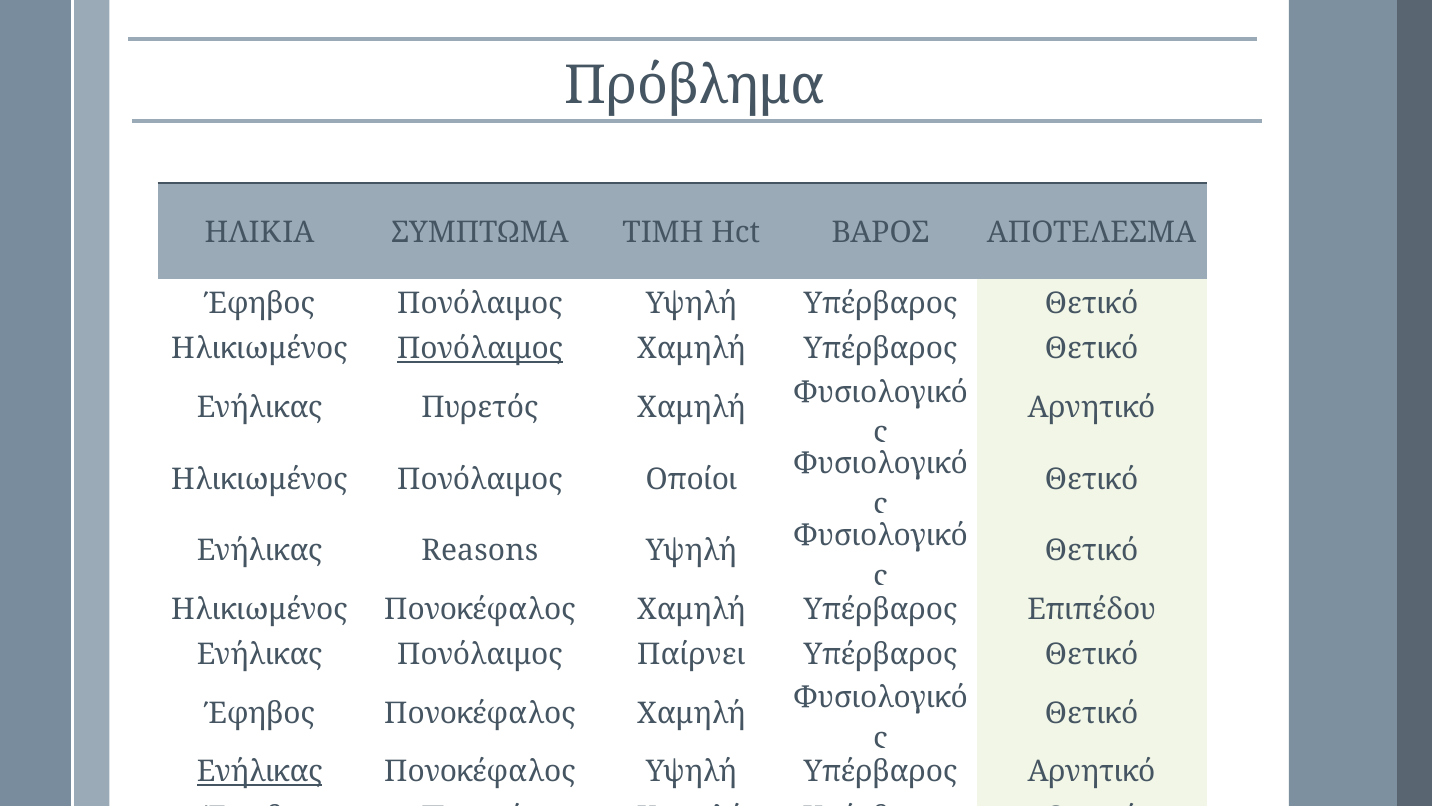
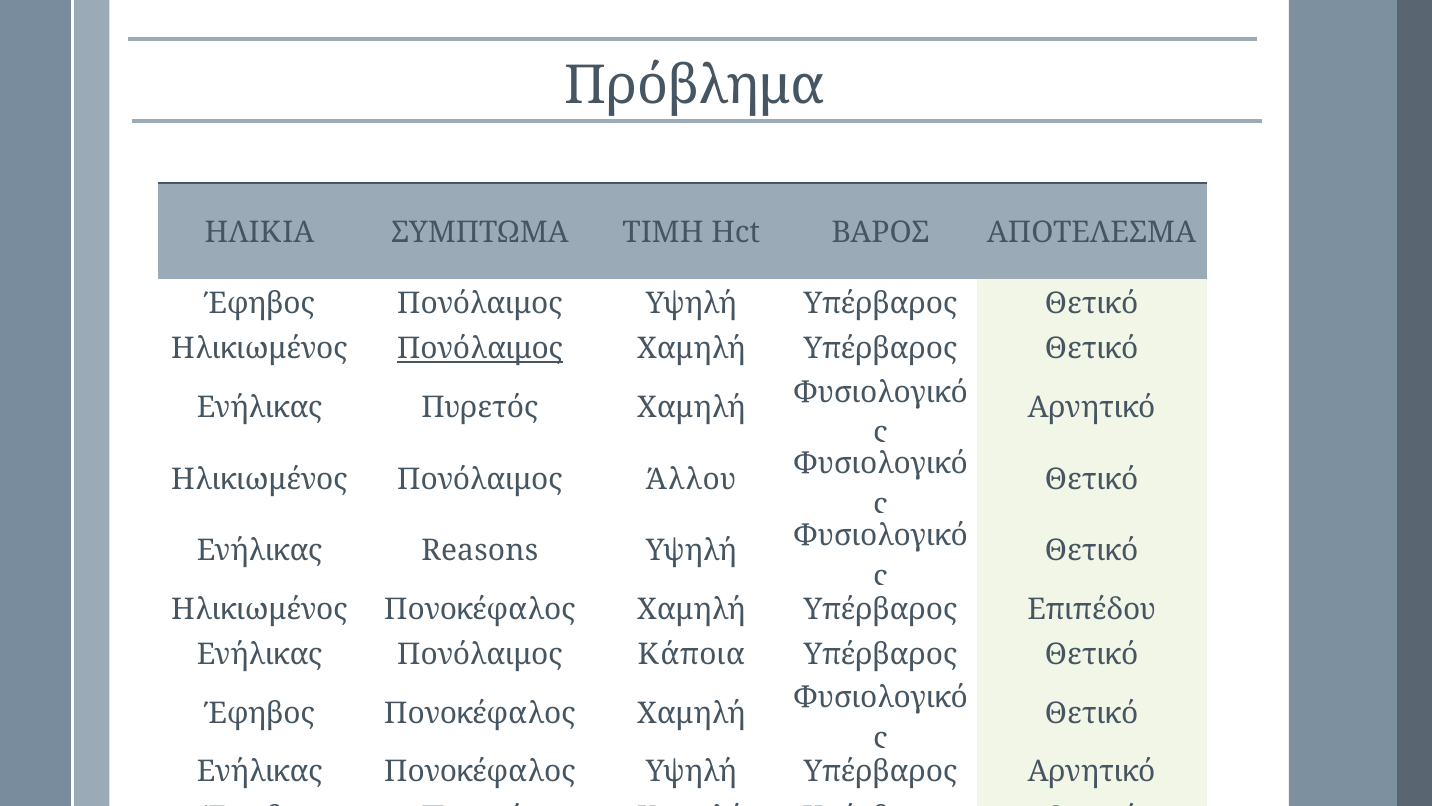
Οποίοι: Οποίοι -> Άλλου (691, 479)
Παίρνει: Παίρνει -> Κάποια (691, 655)
Ενήλικας underline: present -> none (260, 772)
